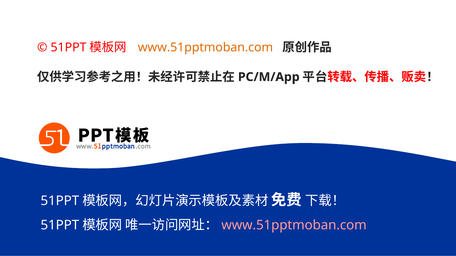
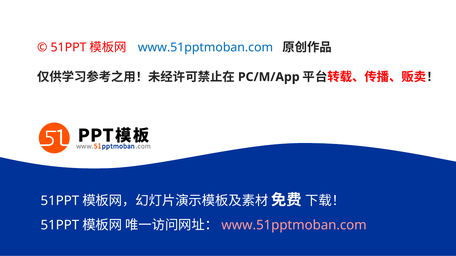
www.51pptmoban.com colour: orange -> blue (205, 47)
